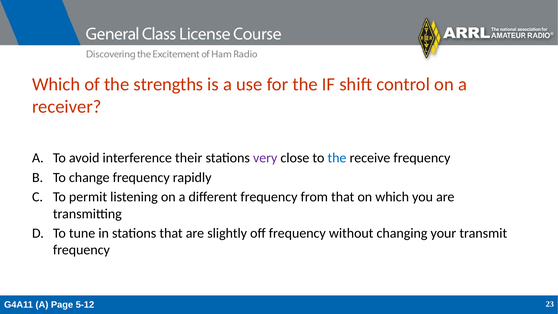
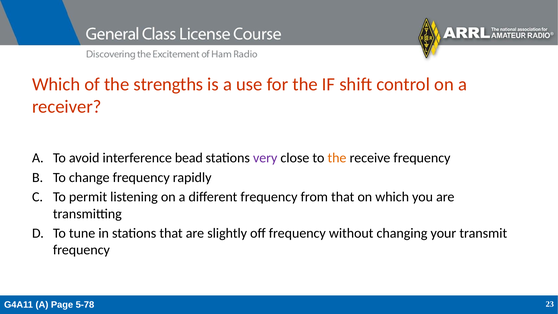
their: their -> bead (189, 158)
the colour: blue -> orange (337, 158)
5-12: 5-12 -> 5-78 (85, 305)
